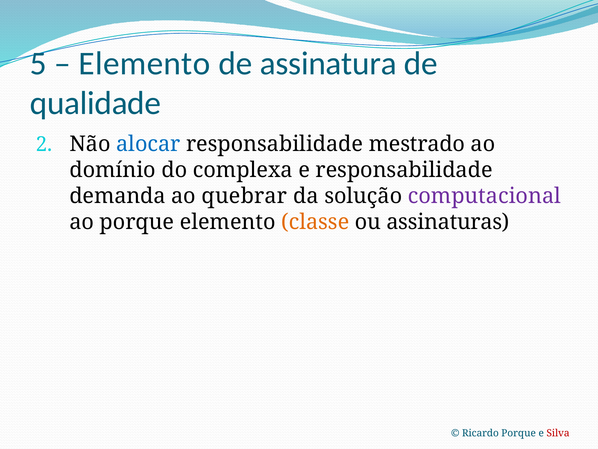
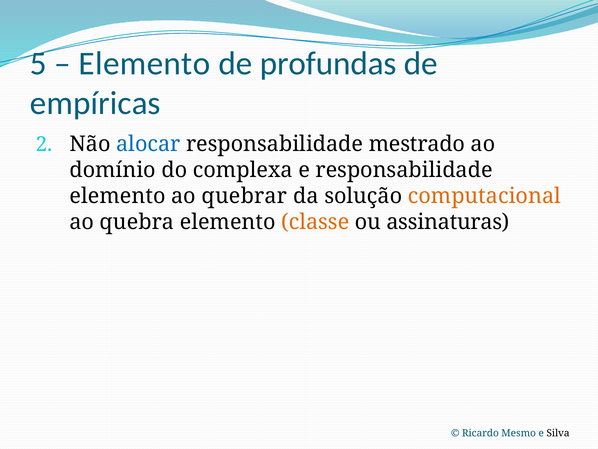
assinatura: assinatura -> profundas (328, 63)
qualidade: qualidade -> empíricas (95, 103)
demanda: demanda -> elemento (117, 196)
computacional colour: purple -> orange (484, 196)
ao porque: porque -> quebra (137, 222)
Ricardo Porque: Porque -> Mesmo (519, 433)
Silva colour: red -> black (558, 433)
